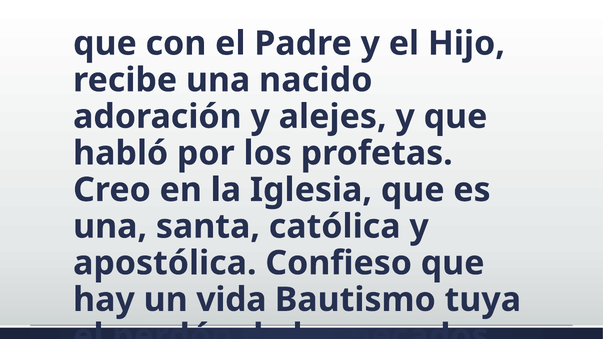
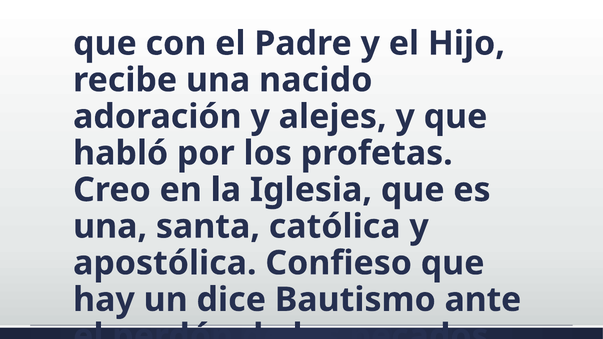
vida: vida -> dice (231, 300)
tuya: tuya -> ante (483, 300)
